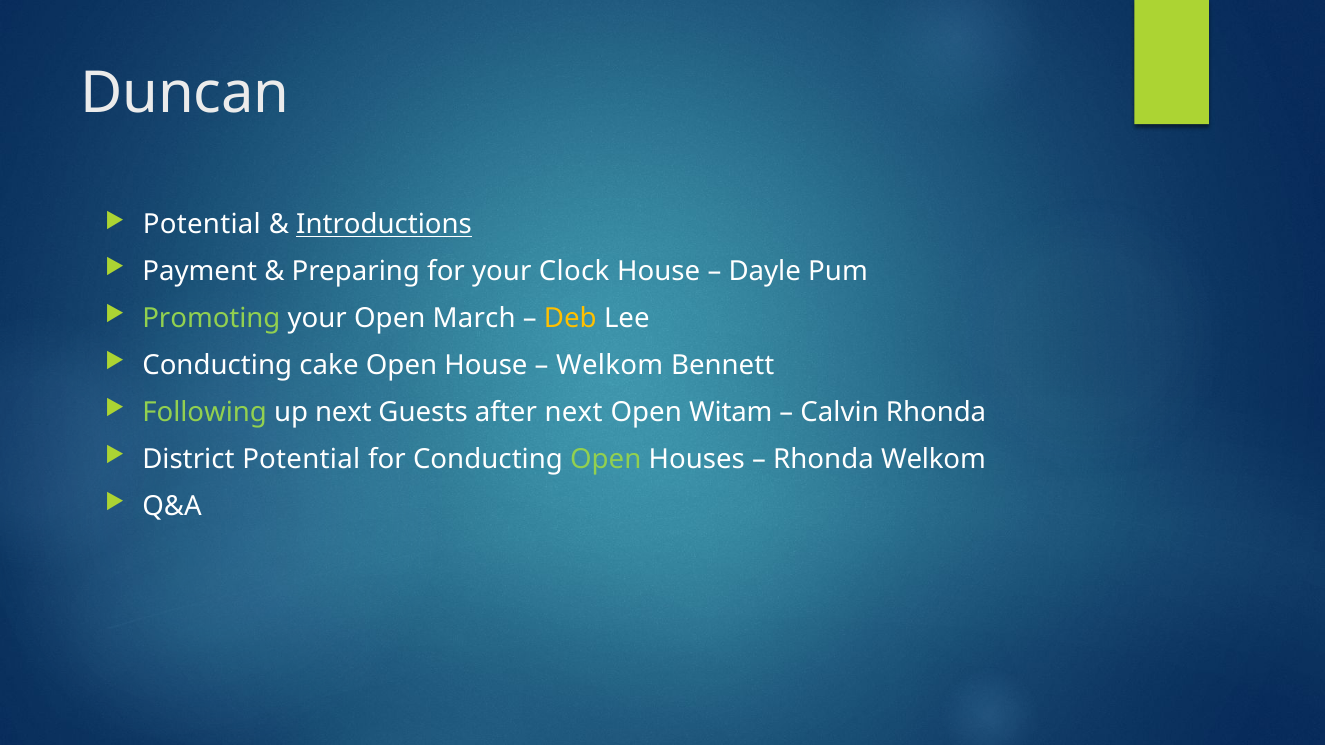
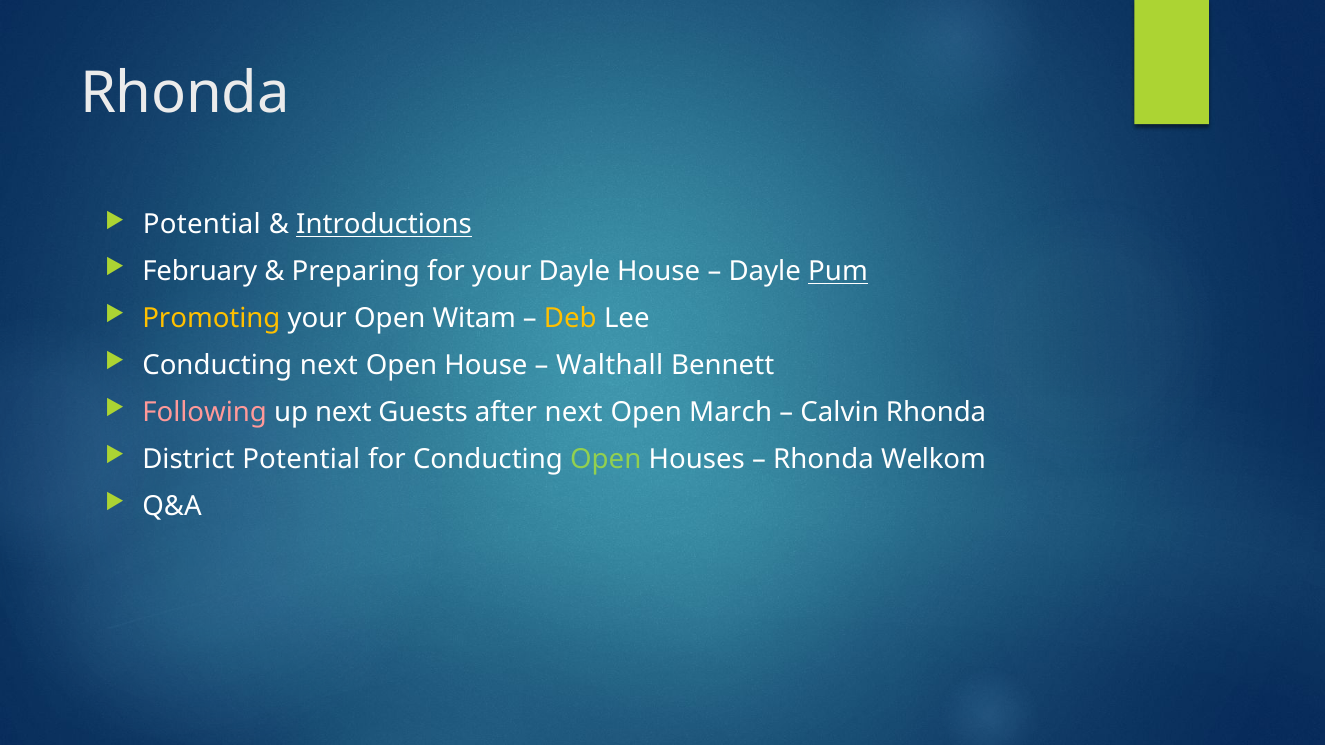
Duncan: Duncan -> Rhonda (185, 93)
Payment: Payment -> February (200, 272)
your Clock: Clock -> Dayle (574, 272)
Pum underline: none -> present (838, 272)
Promoting colour: light green -> yellow (211, 319)
March: March -> Witam (474, 319)
Conducting cake: cake -> next (329, 366)
Welkom: Welkom -> Walthall (610, 366)
Following colour: light green -> pink (205, 413)
Witam: Witam -> March (731, 413)
